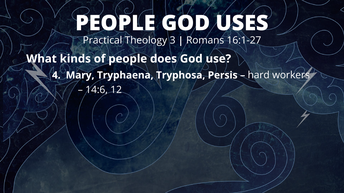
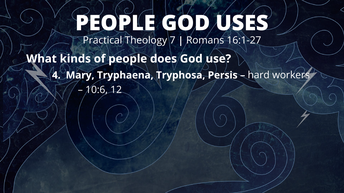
3: 3 -> 7 (173, 41)
14:6: 14:6 -> 10:6 (97, 90)
